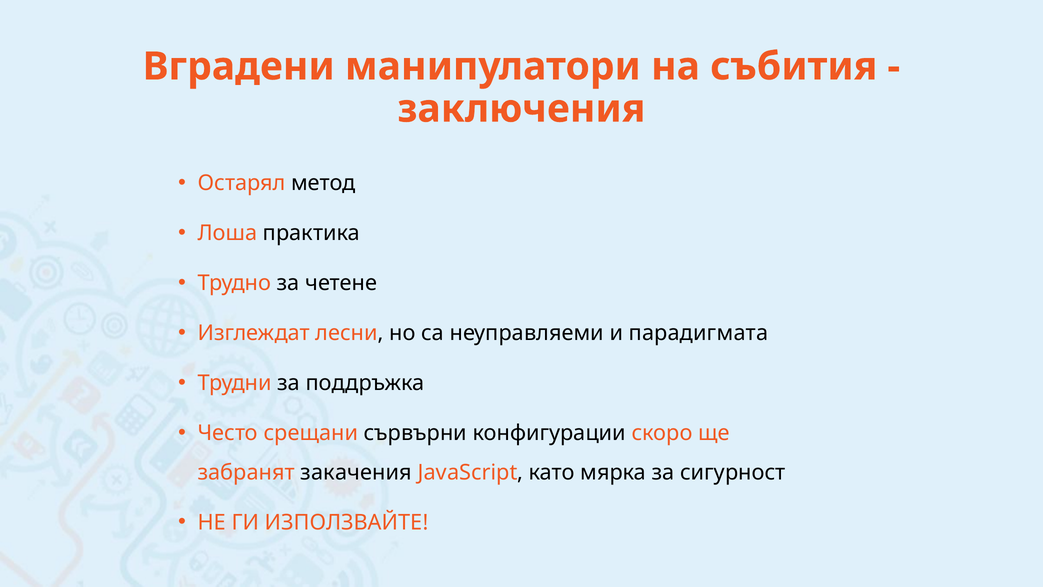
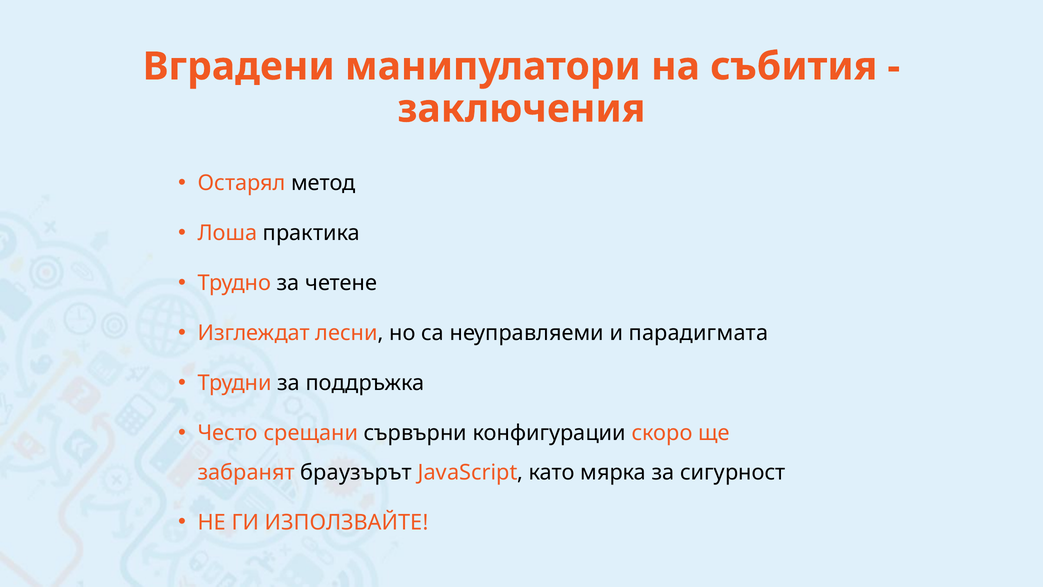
закачения: закачения -> браузърът (356, 472)
